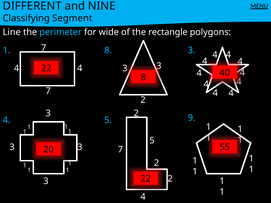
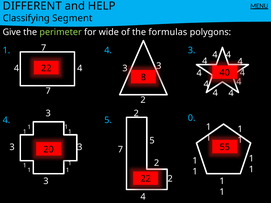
NINE: NINE -> HELP (102, 6)
Line: Line -> Give (12, 32)
perimeter colour: light blue -> light green (61, 32)
rectangle: rectangle -> formulas (168, 32)
1 8: 8 -> 4 (108, 50)
9: 9 -> 0 (192, 118)
